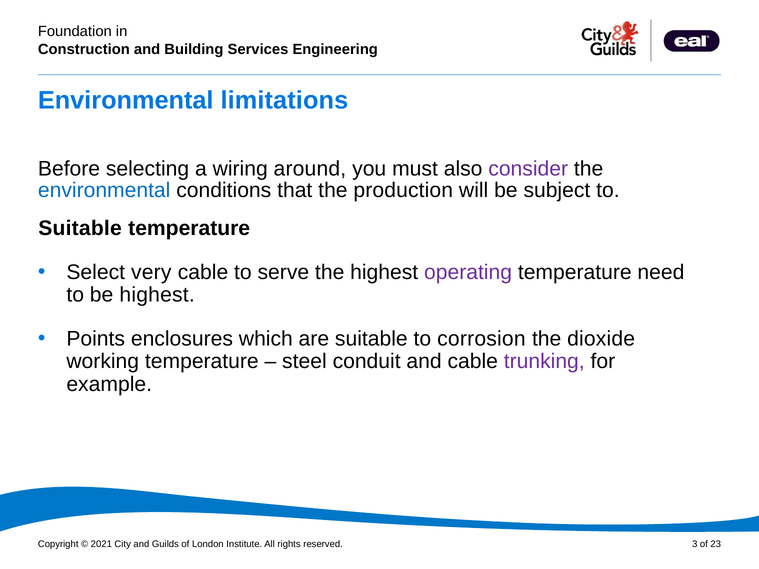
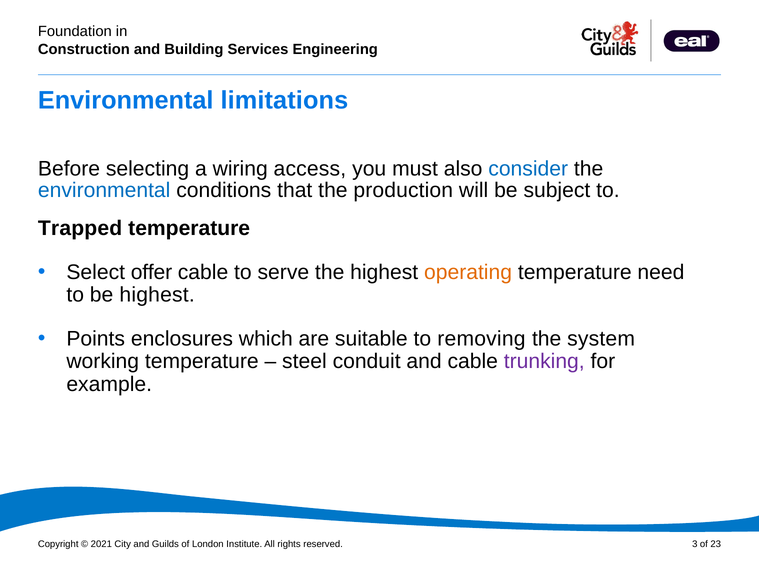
around: around -> access (310, 169)
consider colour: purple -> blue (528, 169)
Suitable: Suitable -> Trapped (80, 228)
very: very -> offer (152, 272)
operating colour: purple -> orange (468, 272)
corrosion: corrosion -> removing (481, 339)
dioxide: dioxide -> system (601, 339)
